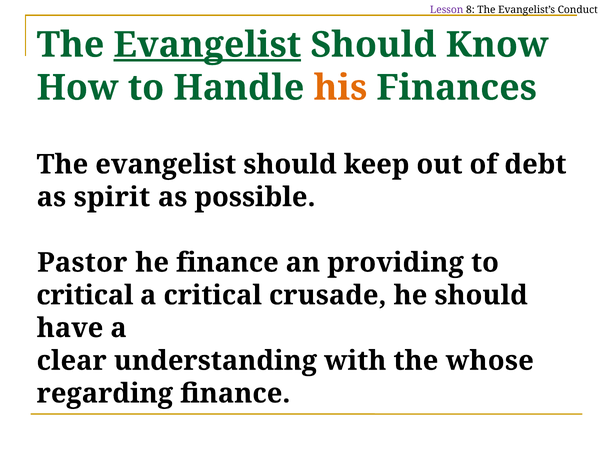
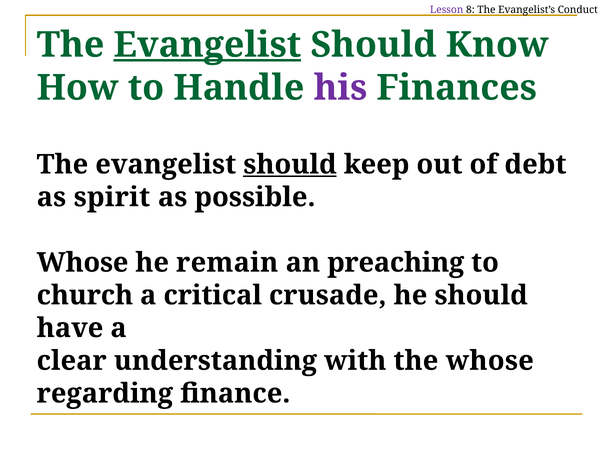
his colour: orange -> purple (340, 88)
should underline: none -> present (290, 164)
Pastor: Pastor -> Whose (83, 262)
he finance: finance -> remain (227, 262)
providing: providing -> preaching (396, 262)
critical: critical -> church (85, 295)
